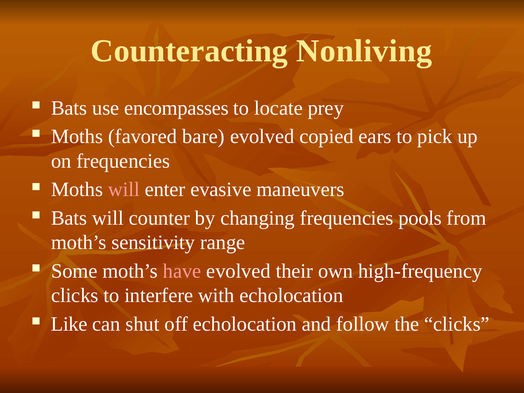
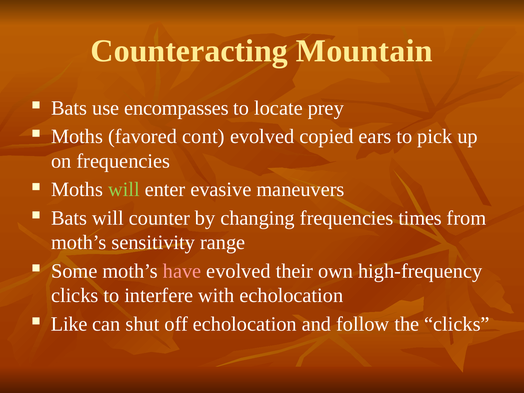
Nonliving: Nonliving -> Mountain (364, 51)
bare: bare -> cont (203, 137)
will colour: pink -> light green (124, 190)
pools: pools -> times (420, 218)
